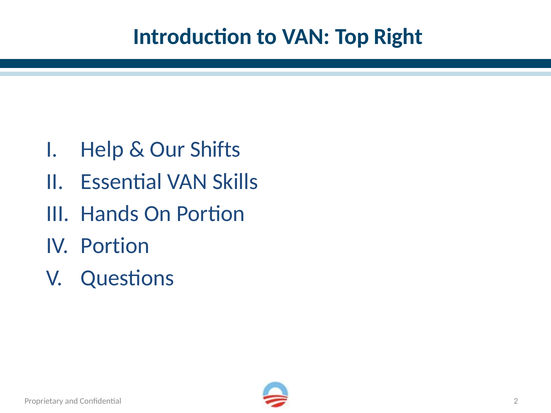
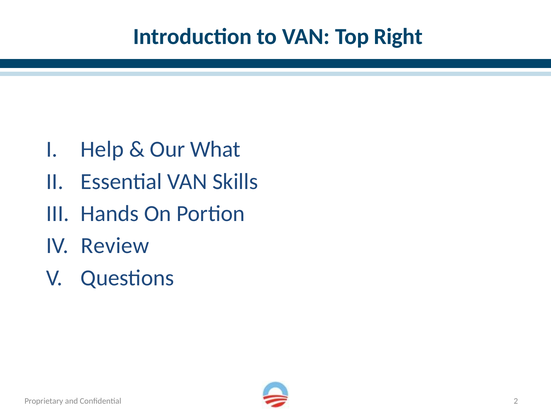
Shifts: Shifts -> What (215, 149)
Portion: Portion -> Review (115, 246)
